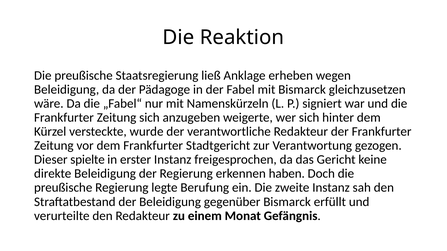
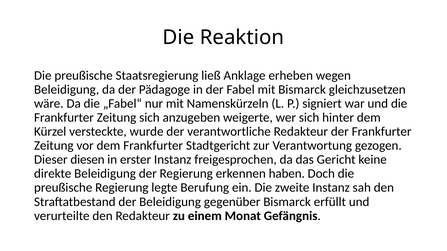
spielte: spielte -> diesen (88, 160)
